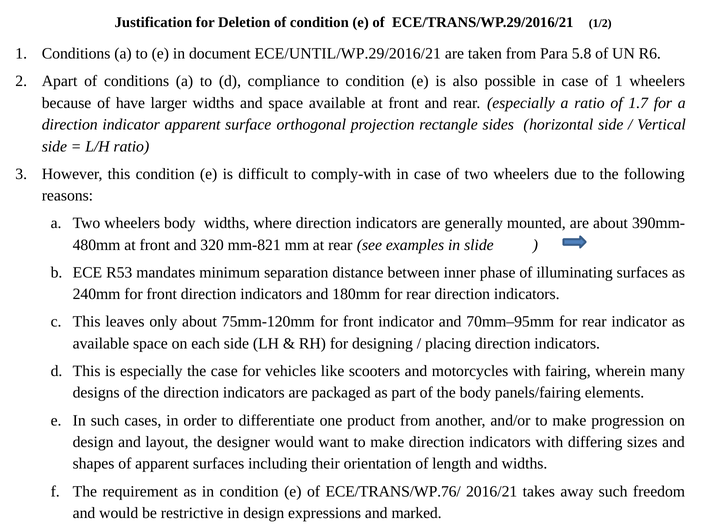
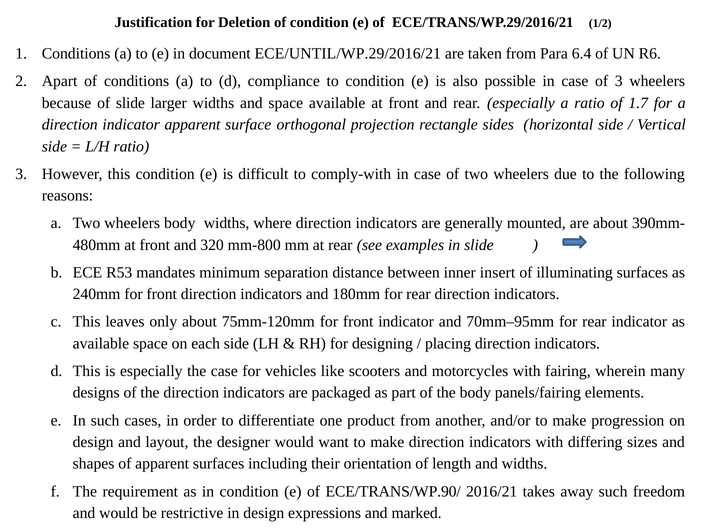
5.8: 5.8 -> 6.4 (582, 54)
of 1: 1 -> 3 (619, 81)
of have: have -> slide (130, 103)
mm-821: mm-821 -> mm-800 (254, 245)
phase: phase -> insert (498, 272)
ECE/TRANS/WP.76/: ECE/TRANS/WP.76/ -> ECE/TRANS/WP.90/ (393, 491)
